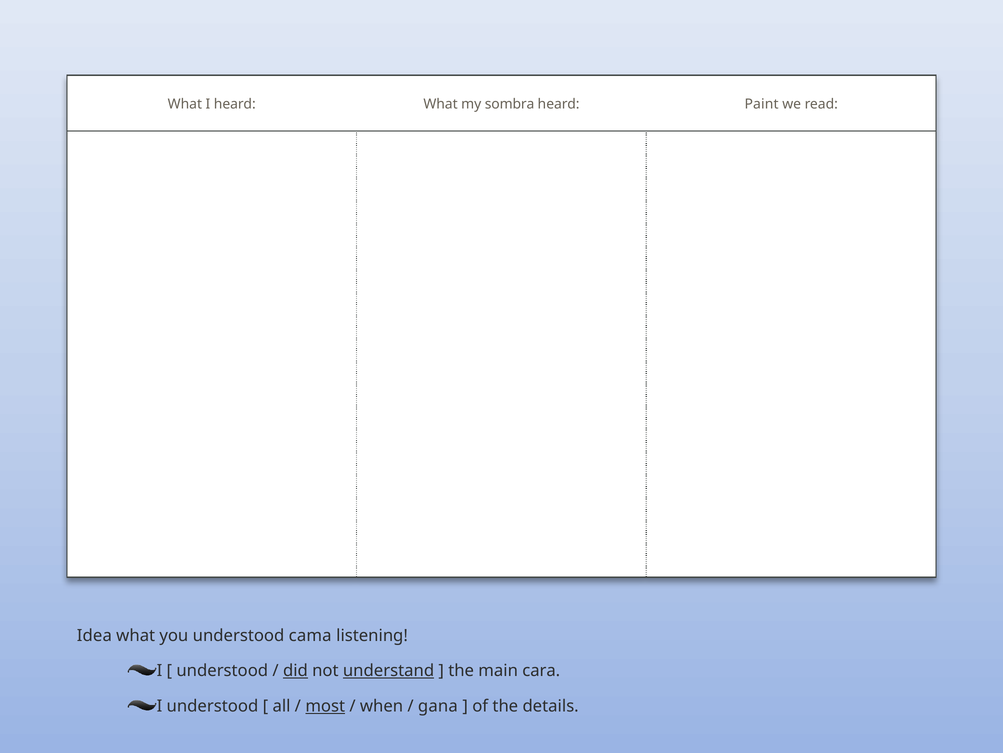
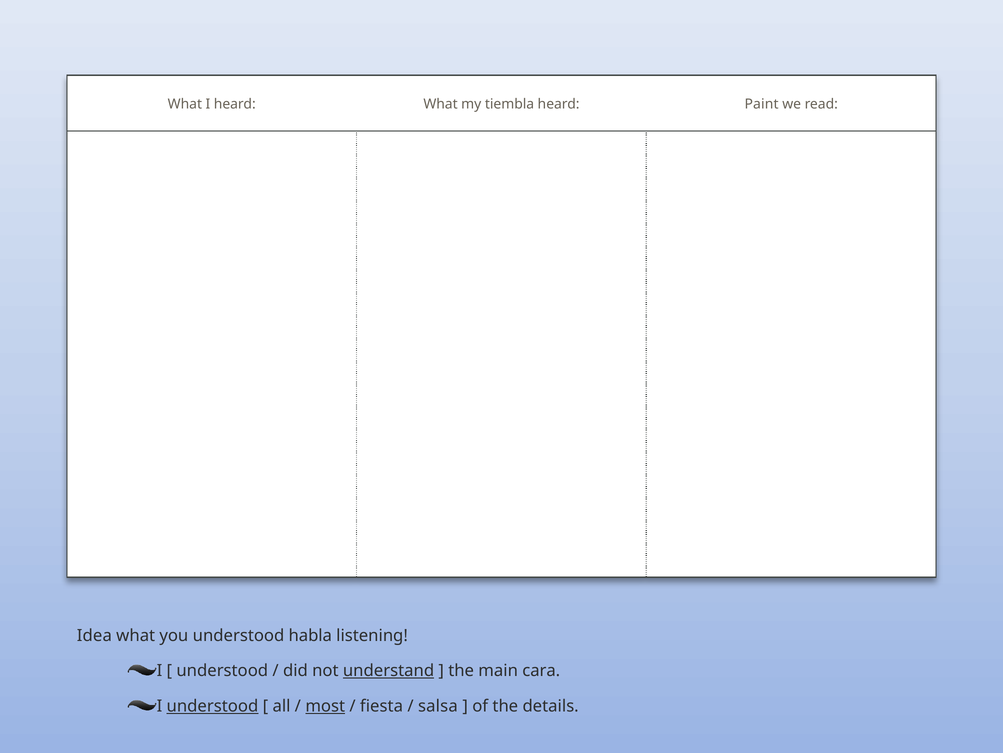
sombra: sombra -> tiembla (510, 104)
cama: cama -> habla (310, 635)
did underline: present -> none (295, 670)
understood underline: none -> present (212, 705)
when: when -> fiesta (382, 705)
gana: gana -> salsa (438, 705)
